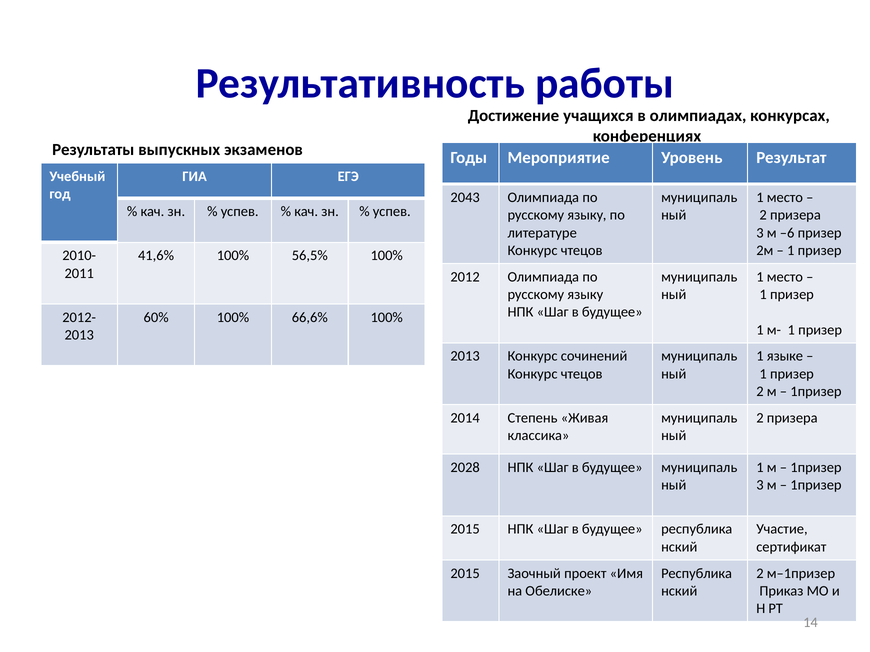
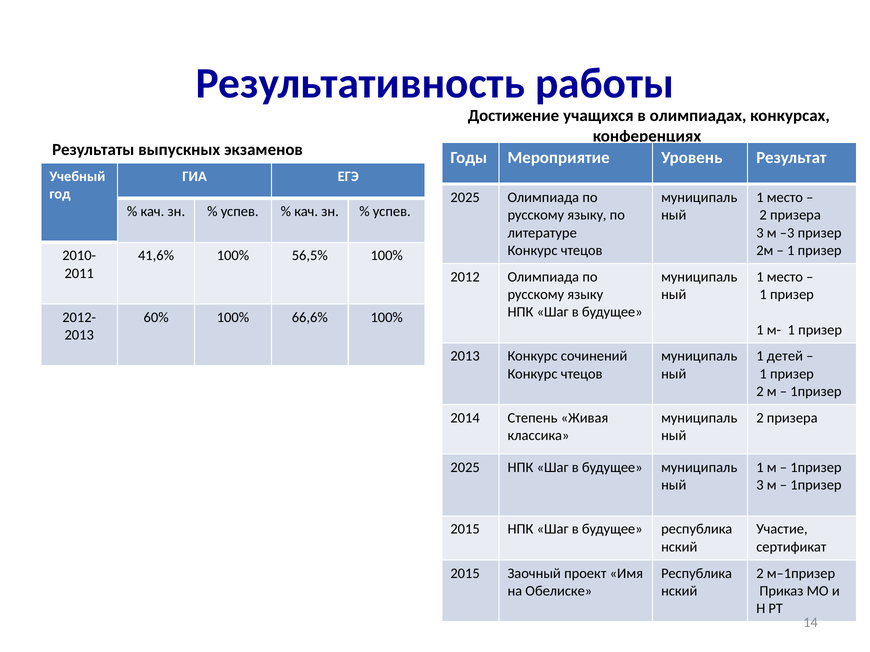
2043: 2043 -> 2025 (465, 198)
–6: –6 -> –3 (787, 233)
языке: языке -> детей (785, 356)
2028: 2028 -> 2025 (465, 468)
